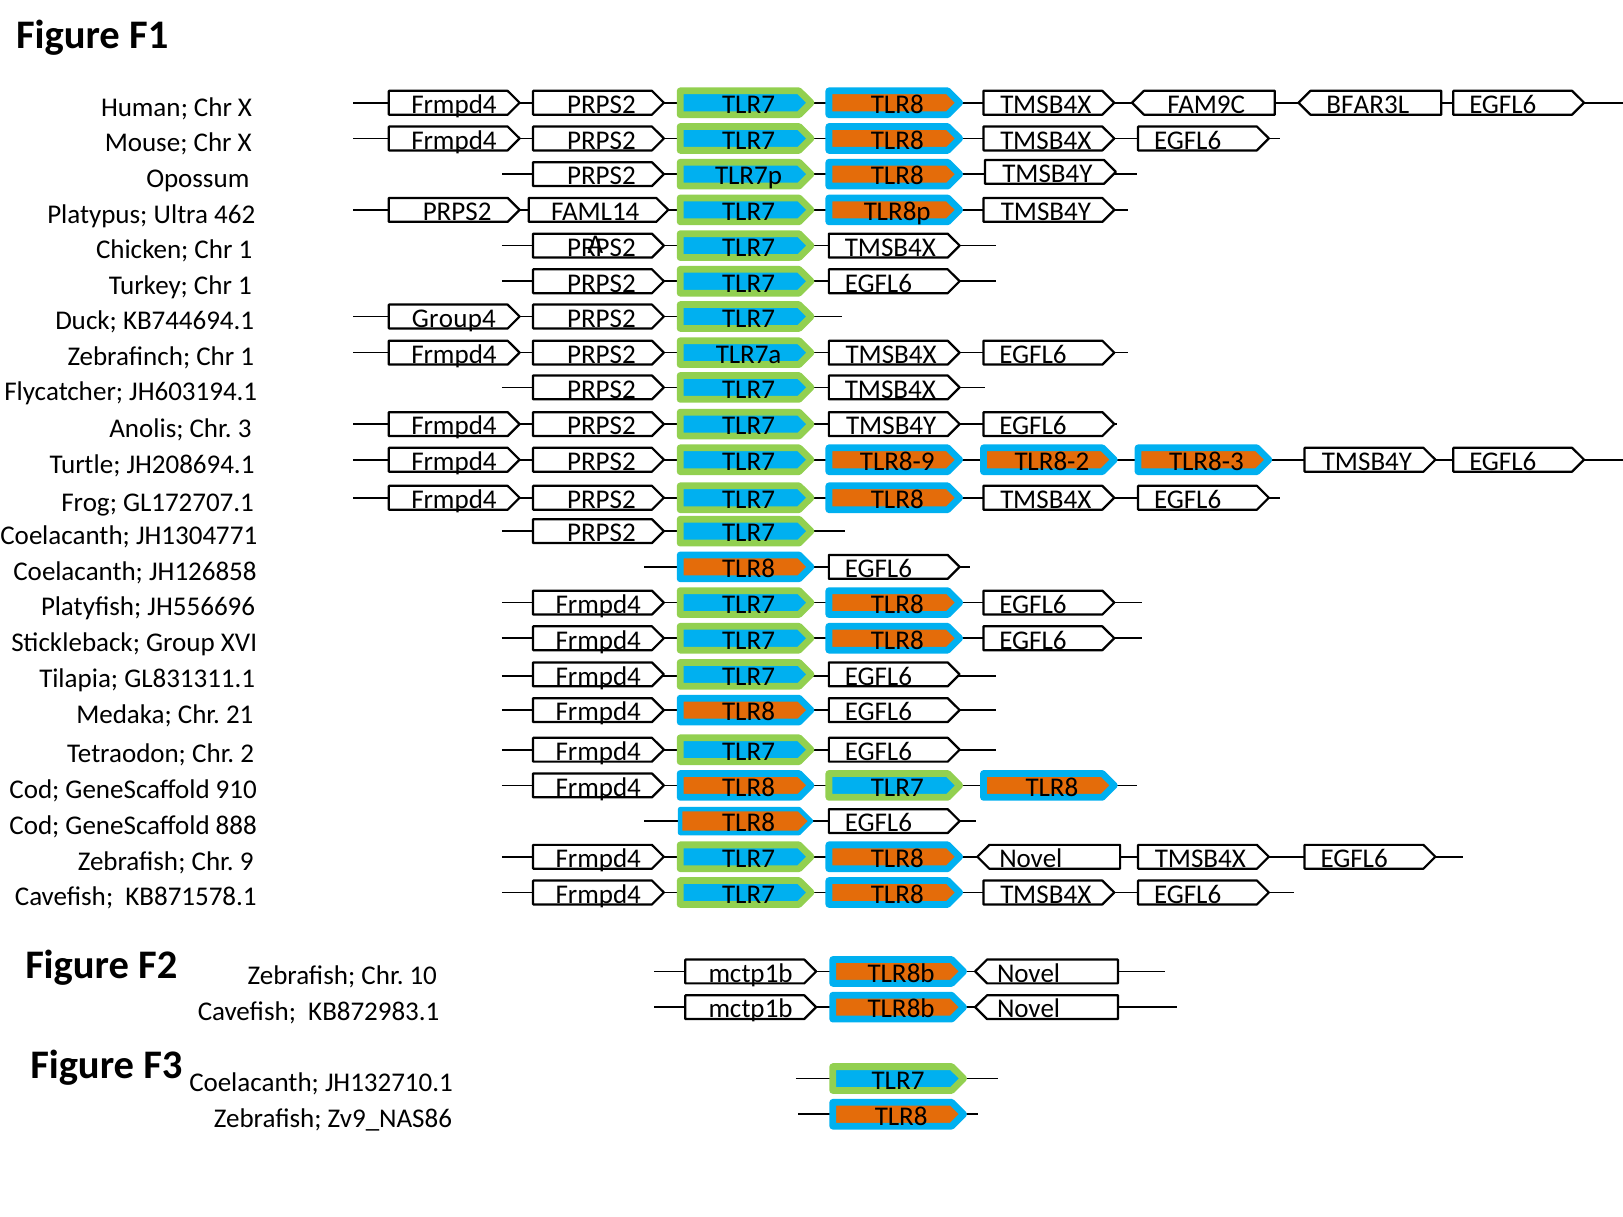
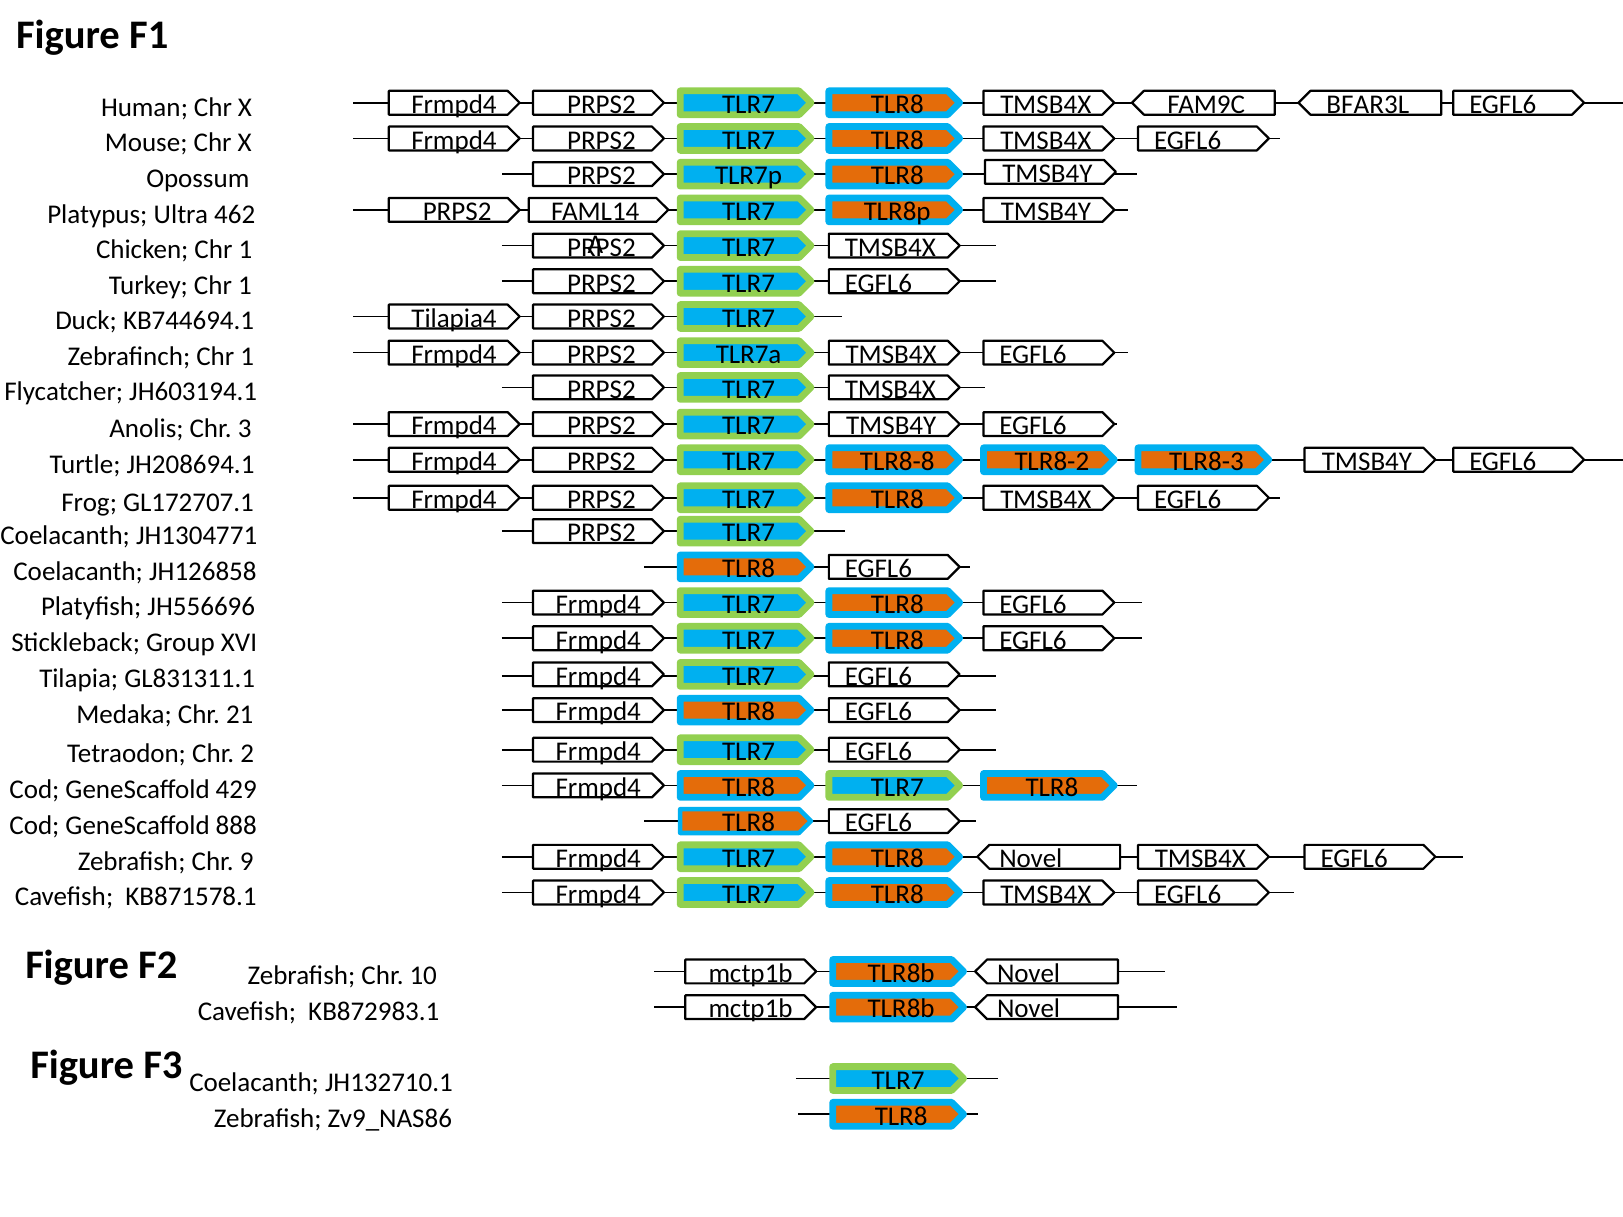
Group4: Group4 -> Tilapia4 (454, 318)
TLR8-9: TLR8-9 -> TLR8-8 (897, 462)
910: 910 -> 429 (236, 790)
